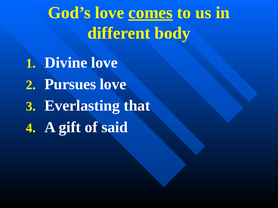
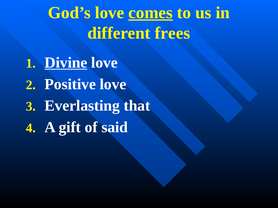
body: body -> frees (172, 33)
Divine underline: none -> present (66, 63)
Pursues: Pursues -> Positive (70, 84)
